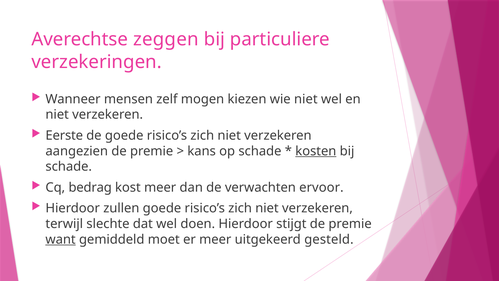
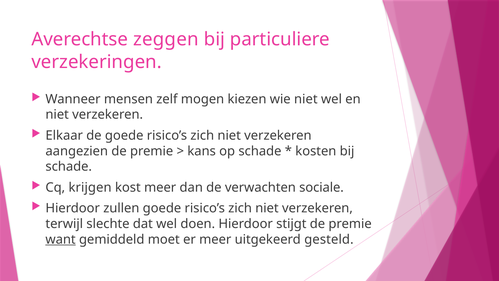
Eerste: Eerste -> Elkaar (64, 135)
kosten underline: present -> none (316, 151)
bedrag: bedrag -> krijgen (90, 187)
ervoor: ervoor -> sociale (321, 187)
